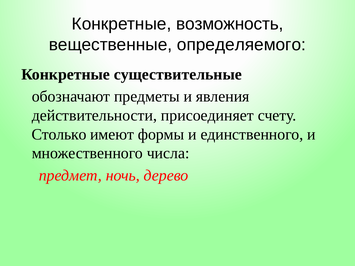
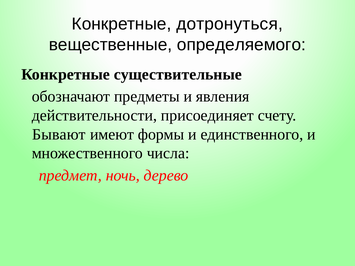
возможность: возможность -> дотронуться (230, 24)
Столько: Столько -> Бывают (59, 134)
